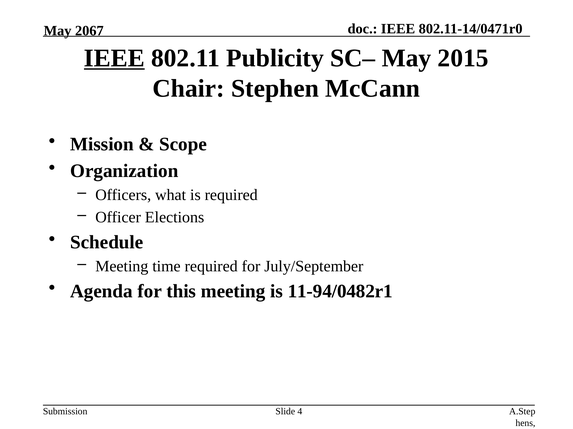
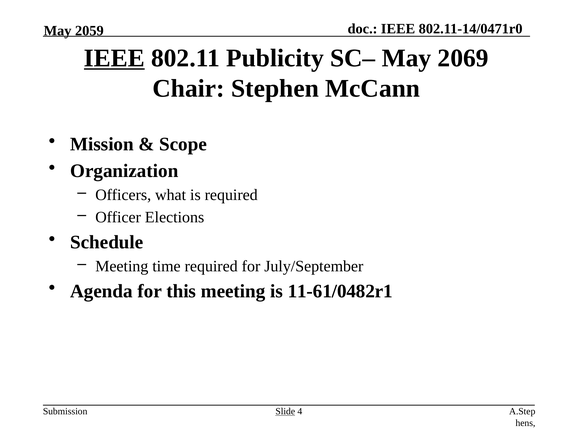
2067: 2067 -> 2059 (89, 31)
2015: 2015 -> 2069 (463, 58)
11-94/0482r1: 11-94/0482r1 -> 11-61/0482r1 (340, 292)
Slide underline: none -> present (285, 412)
